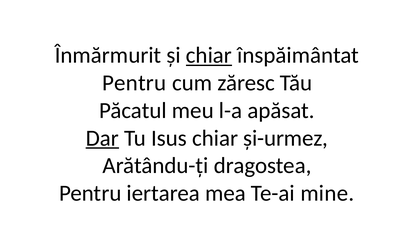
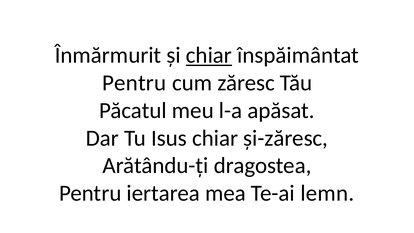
Dar underline: present -> none (102, 138)
și-urmez: și-urmez -> și-zăresc (286, 138)
mine: mine -> lemn (327, 193)
